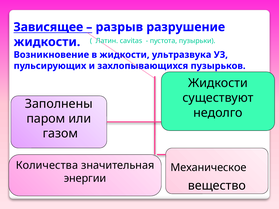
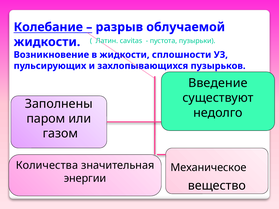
Зависящее: Зависящее -> Колебание (48, 27)
разрушение: разрушение -> облучаемой (186, 27)
ультразвука: ультразвука -> сплошности (182, 55)
Жидкости: Жидкости -> Введение (218, 83)
